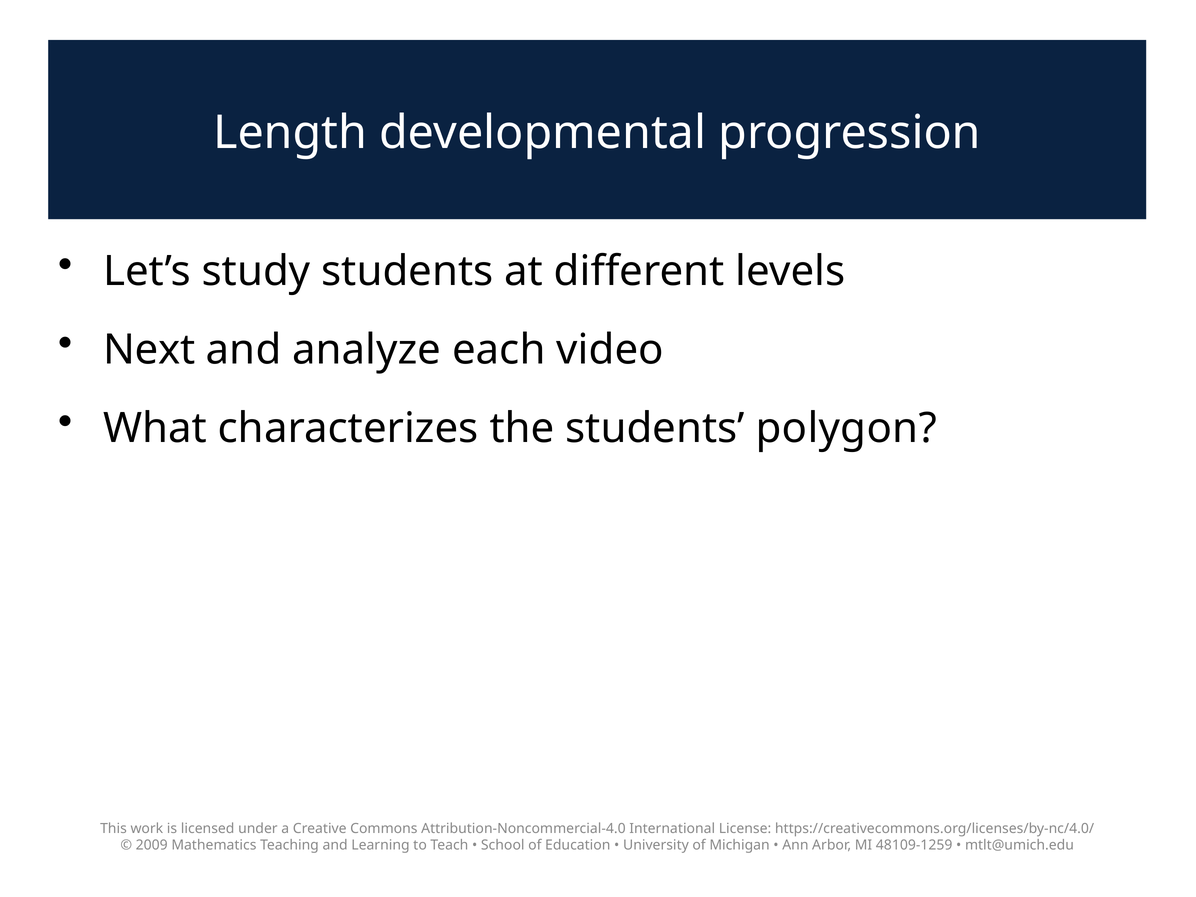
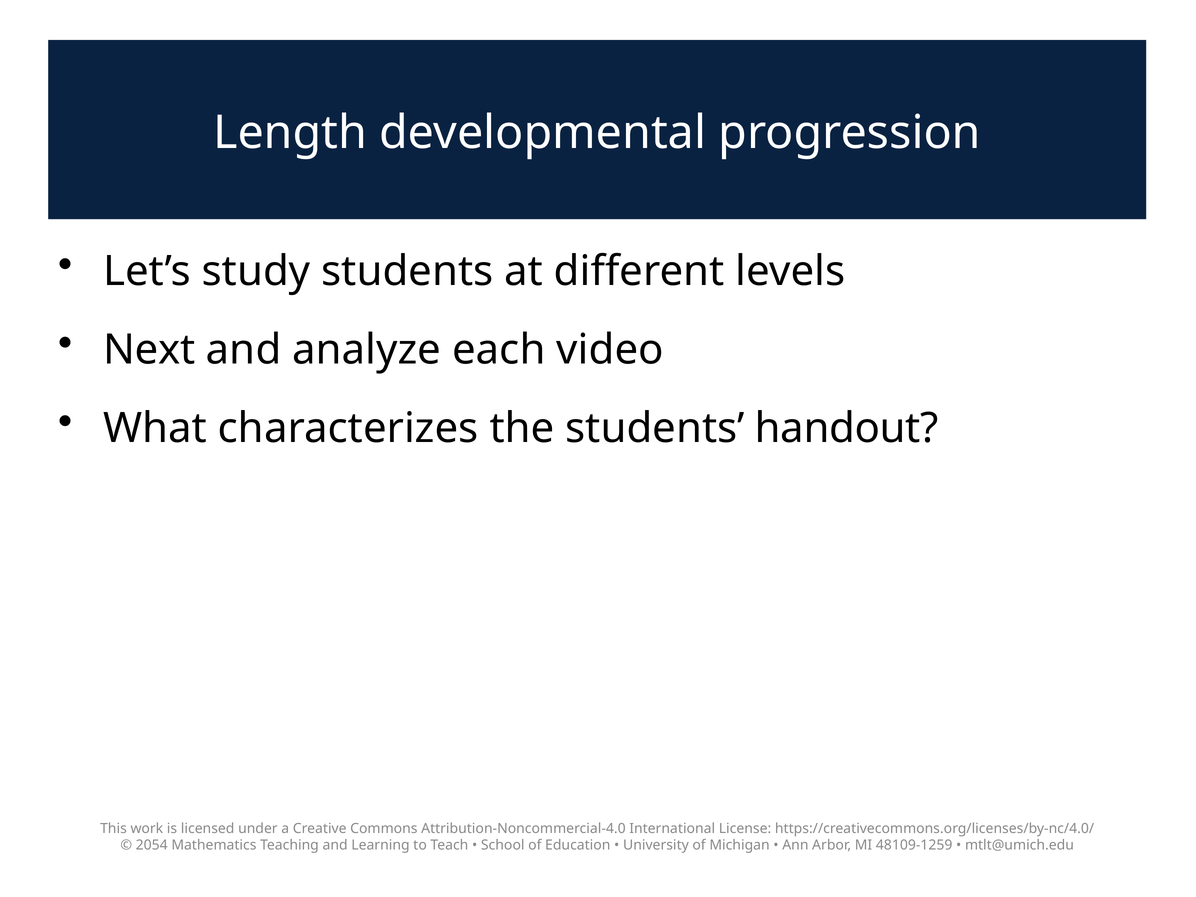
polygon: polygon -> handout (847, 429)
2009: 2009 -> 2054 (152, 846)
